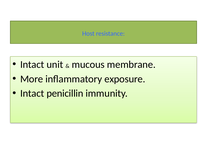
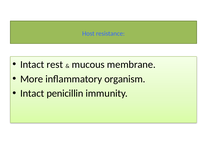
unit: unit -> rest (55, 65)
exposure: exposure -> organism (125, 79)
